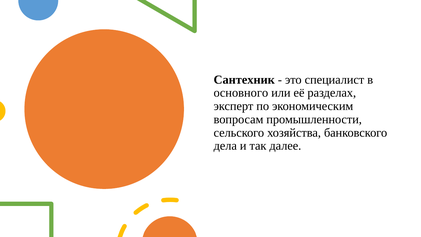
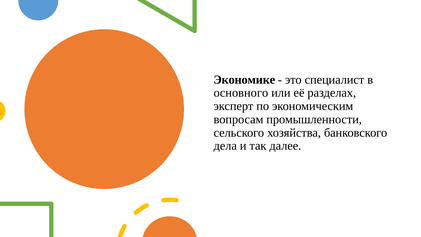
Сантехник: Сантехник -> Экономике (244, 80)
